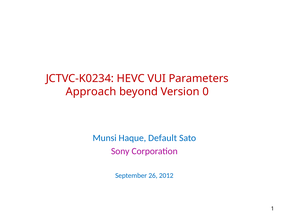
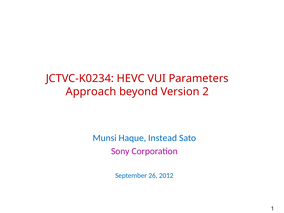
0: 0 -> 2 (206, 92)
Default: Default -> Instead (163, 138)
